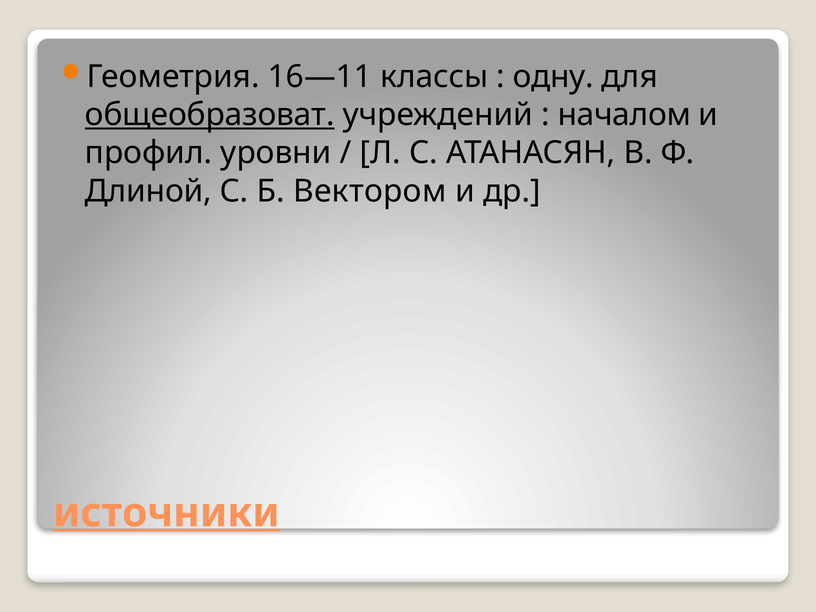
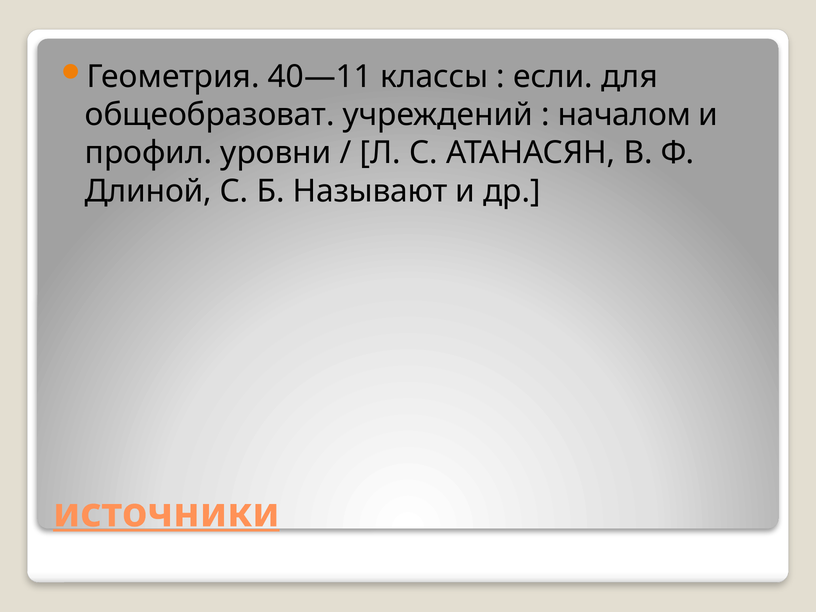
16—11: 16—11 -> 40—11 (320, 77)
одну: одну -> если (553, 77)
общеобразоват underline: present -> none (210, 115)
Вектором: Вектором -> Называют (370, 191)
